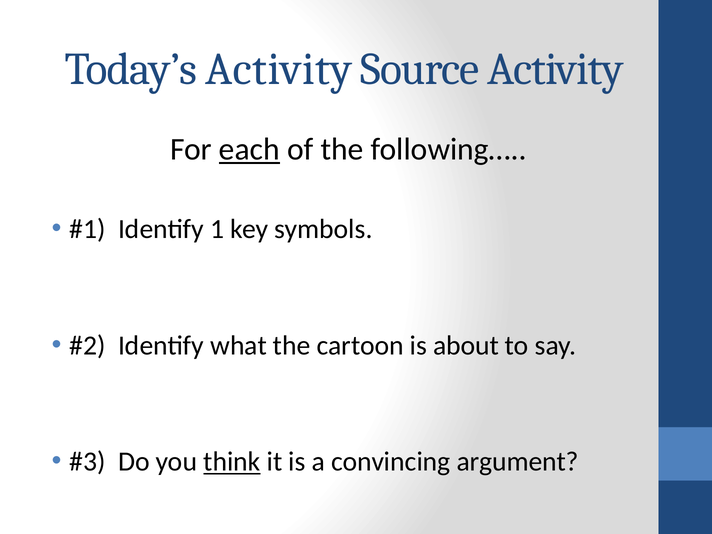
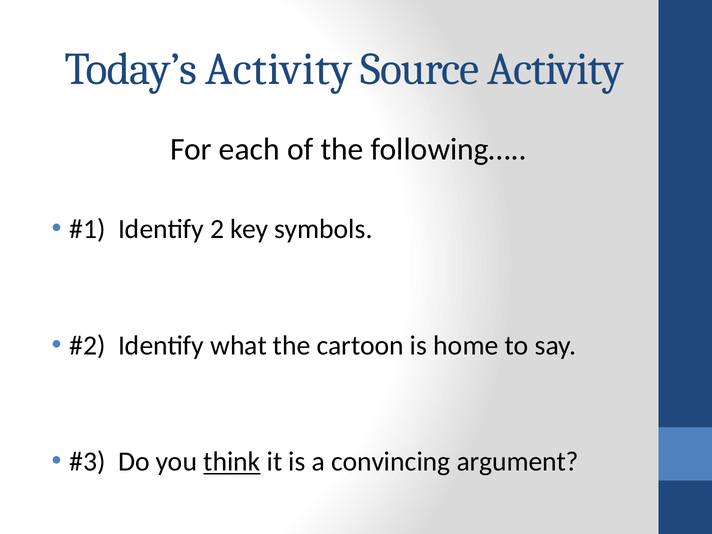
each underline: present -> none (249, 149)
1: 1 -> 2 (217, 229)
about: about -> home (466, 345)
